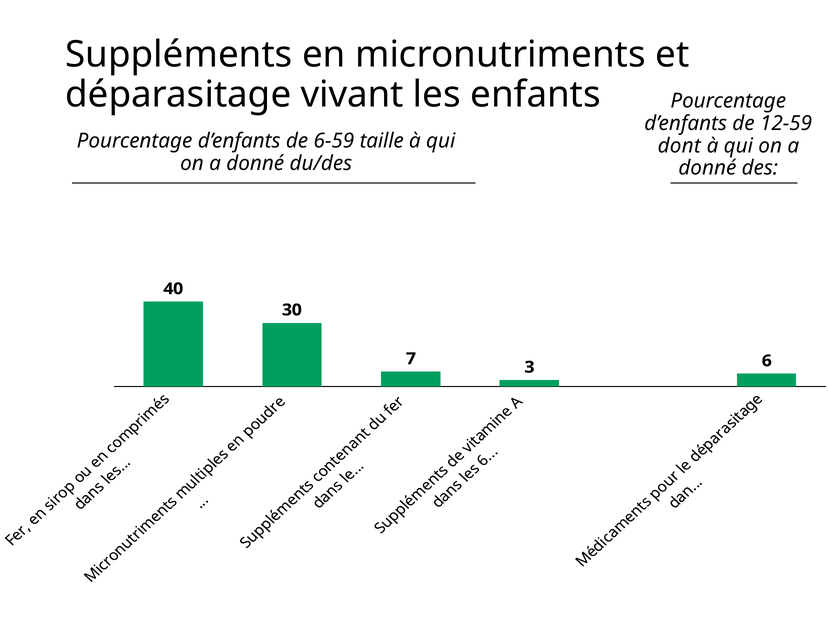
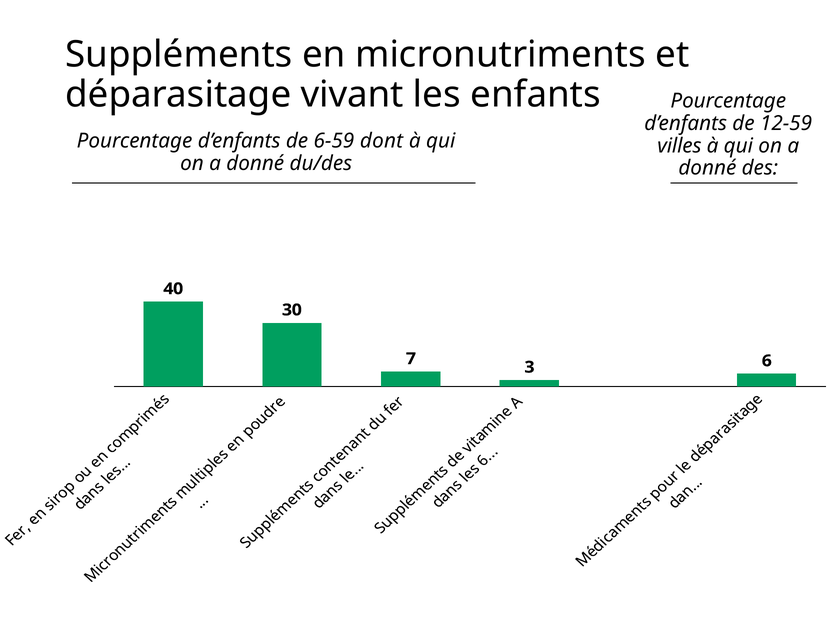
taille: taille -> dont (382, 141)
dont: dont -> villes (679, 146)
